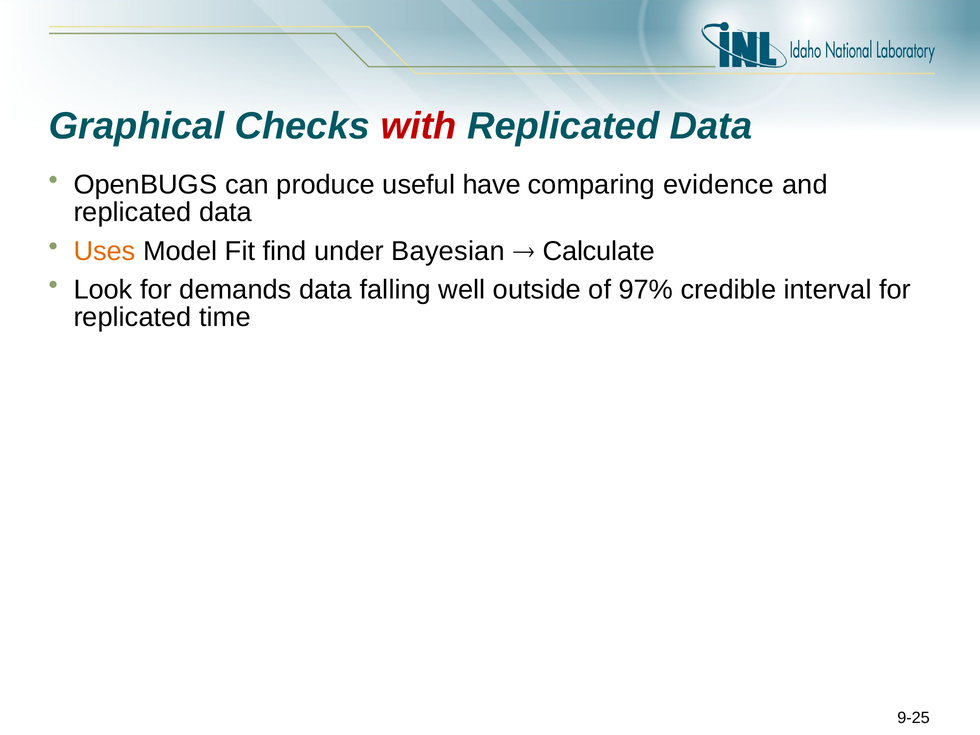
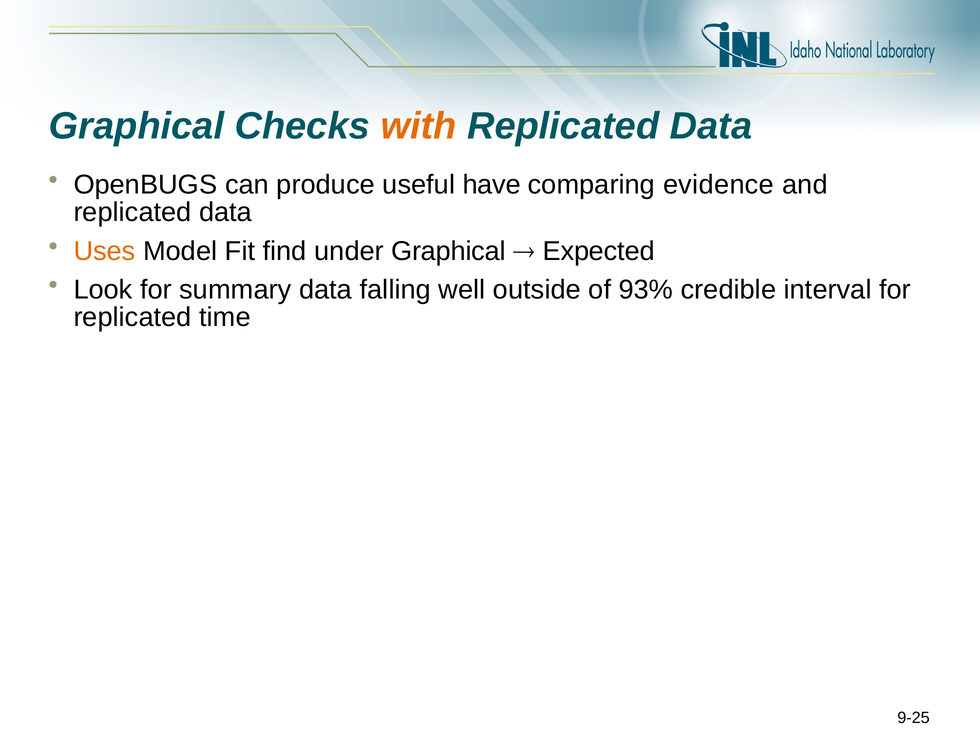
with colour: red -> orange (419, 126)
under Bayesian: Bayesian -> Graphical (448, 251)
Calculate: Calculate -> Expected (599, 251)
demands: demands -> summary (235, 290)
97%: 97% -> 93% (646, 290)
